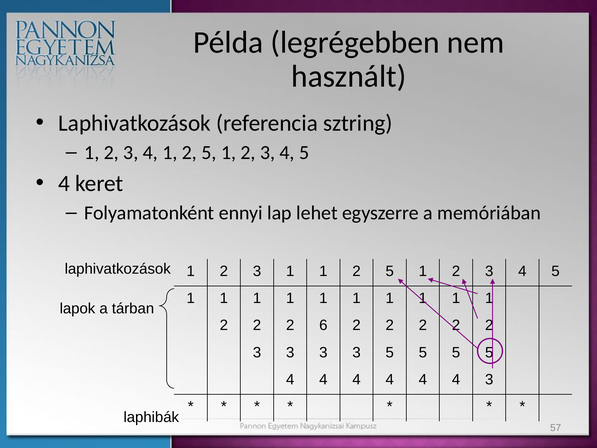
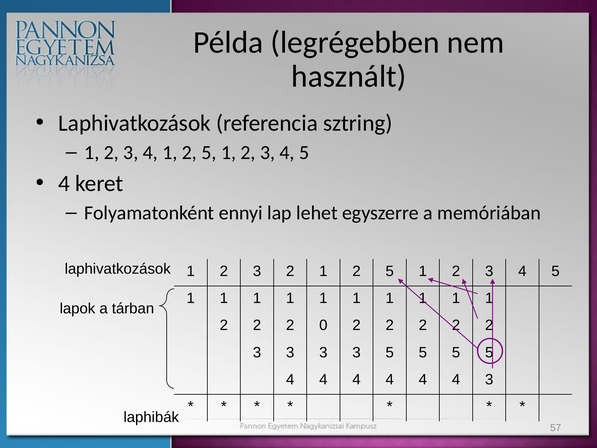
3 1: 1 -> 2 (290, 271)
6: 6 -> 0 (323, 325)
